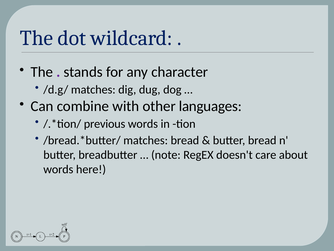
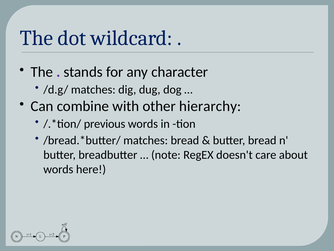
languages: languages -> hierarchy (210, 106)
